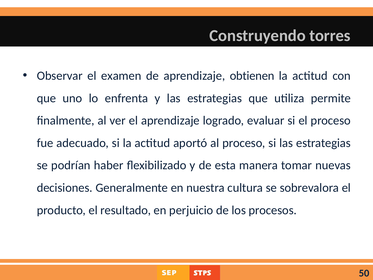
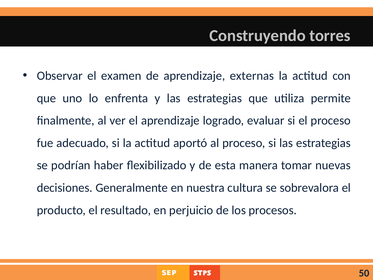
obtienen: obtienen -> externas (252, 76)
